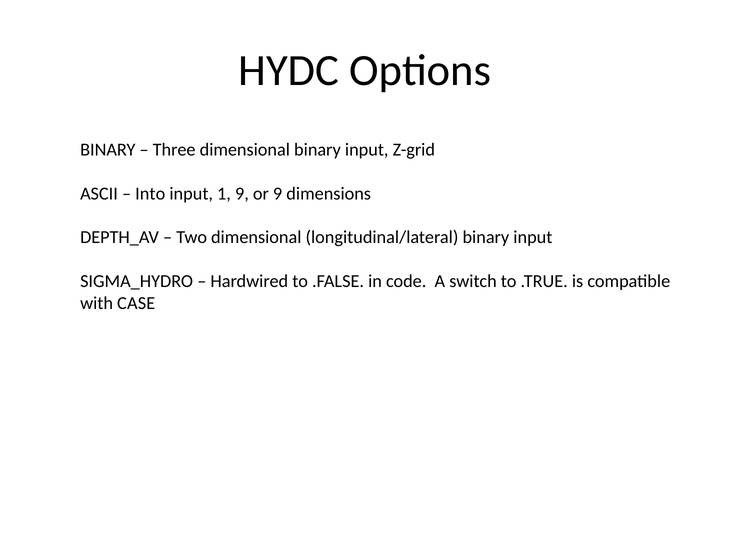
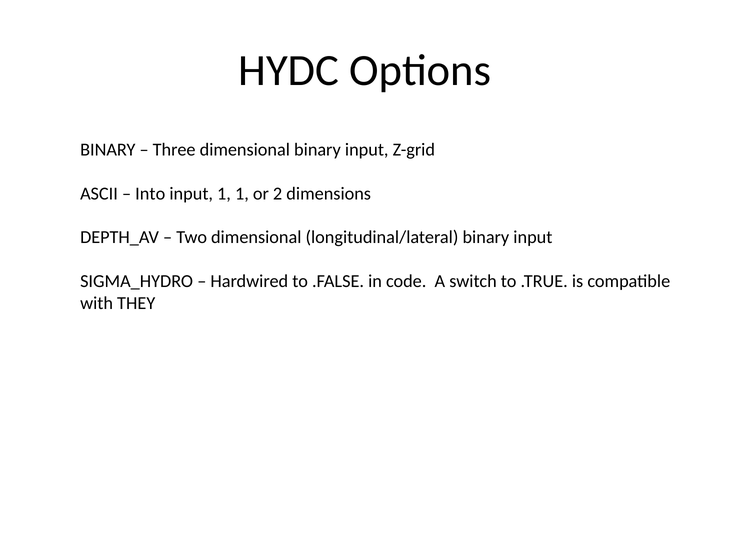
1 9: 9 -> 1 (242, 193)
or 9: 9 -> 2 (278, 193)
CASE: CASE -> THEY (136, 303)
